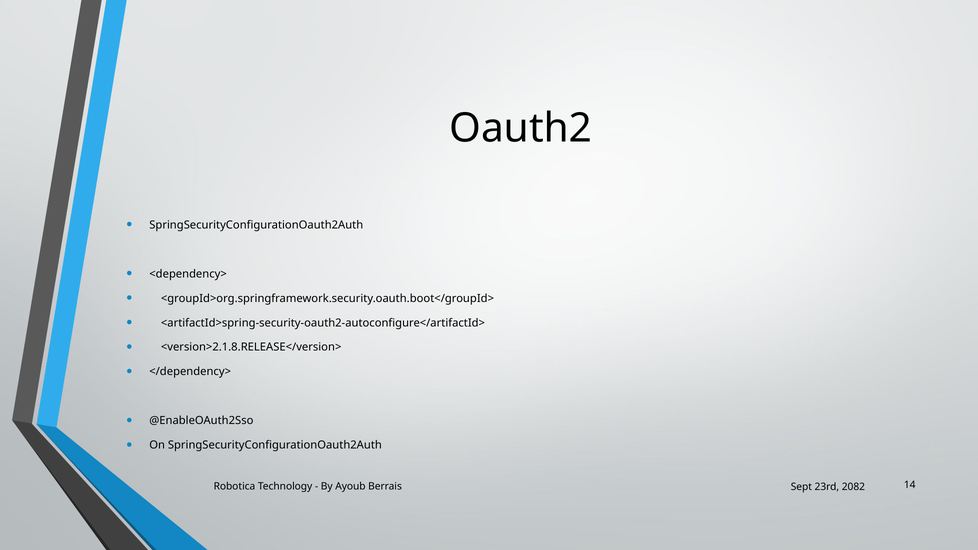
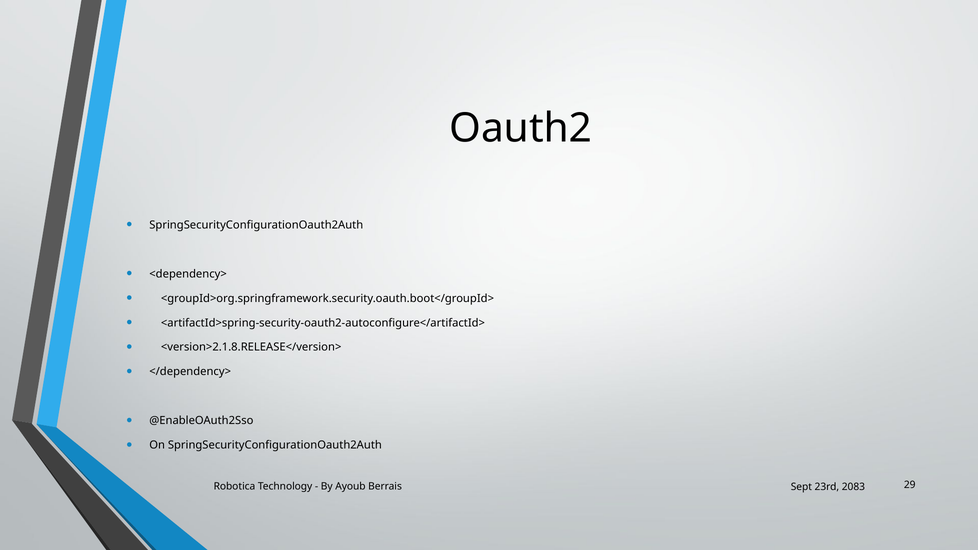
14: 14 -> 29 (910, 485)
2082: 2082 -> 2083 (853, 487)
